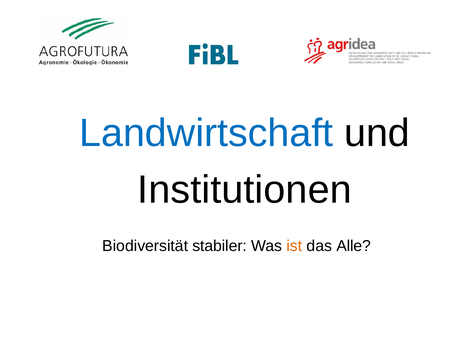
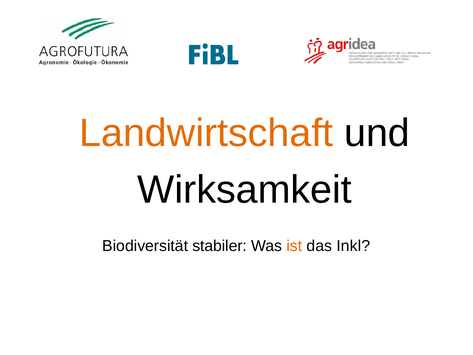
Landwirtschaft colour: blue -> orange (206, 133)
Institutionen: Institutionen -> Wirksamkeit (245, 190)
Alle: Alle -> Inkl (353, 246)
